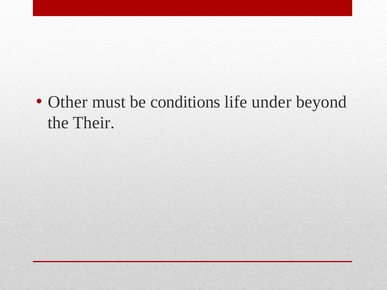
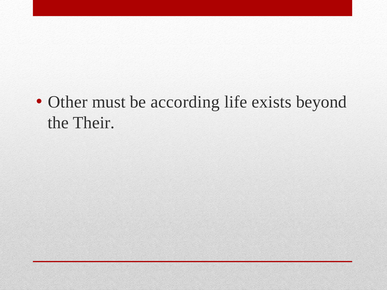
conditions: conditions -> according (185, 102)
under: under -> exists (272, 102)
